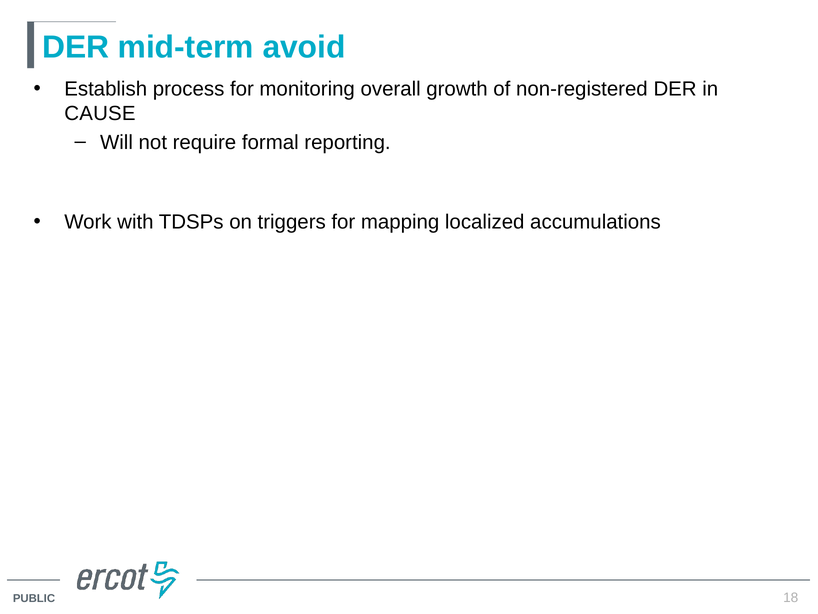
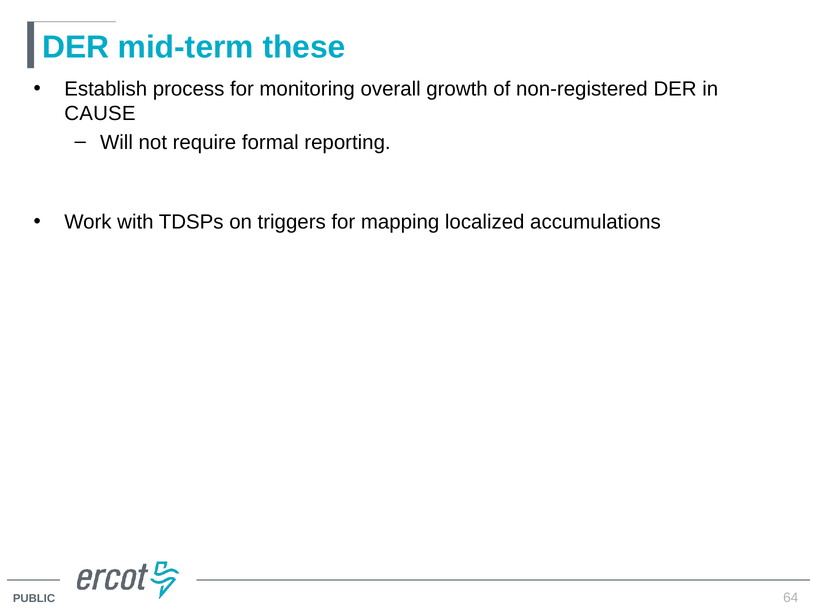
avoid: avoid -> these (304, 47)
18: 18 -> 64 (791, 597)
